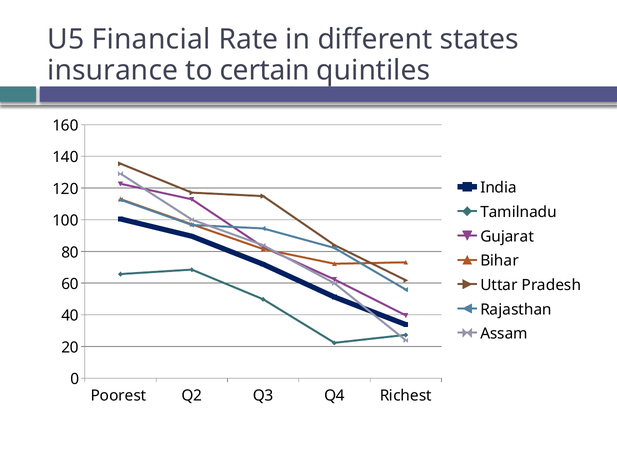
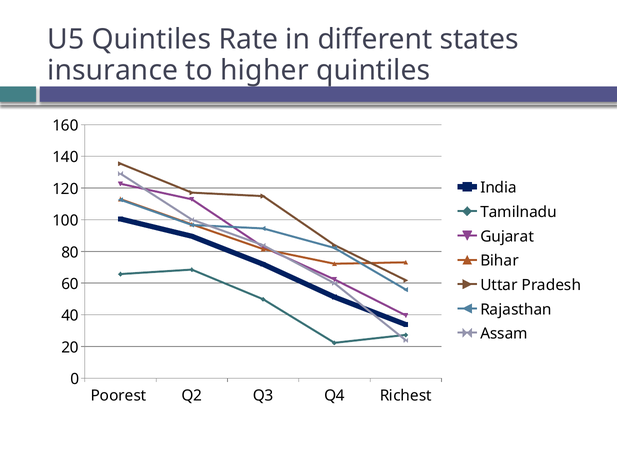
U5 Financial: Financial -> Quintiles (151, 39)
certain: certain -> higher (264, 70)
